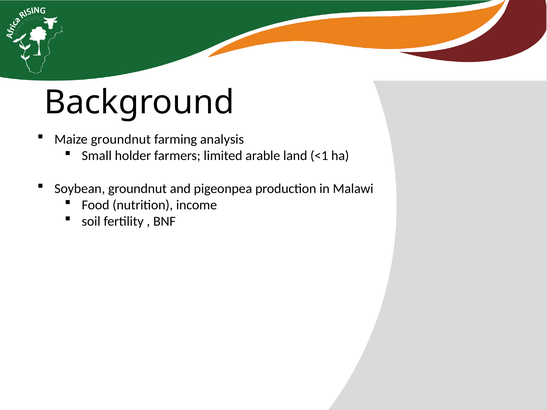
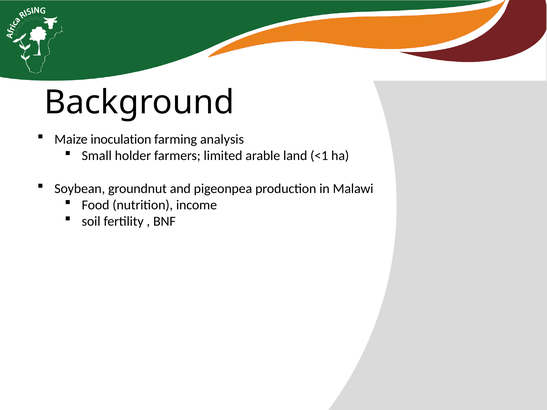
Maize groundnut: groundnut -> inoculation (121, 139)
